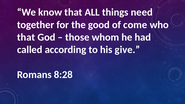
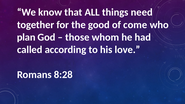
that: that -> plan (26, 37)
give: give -> love (127, 50)
